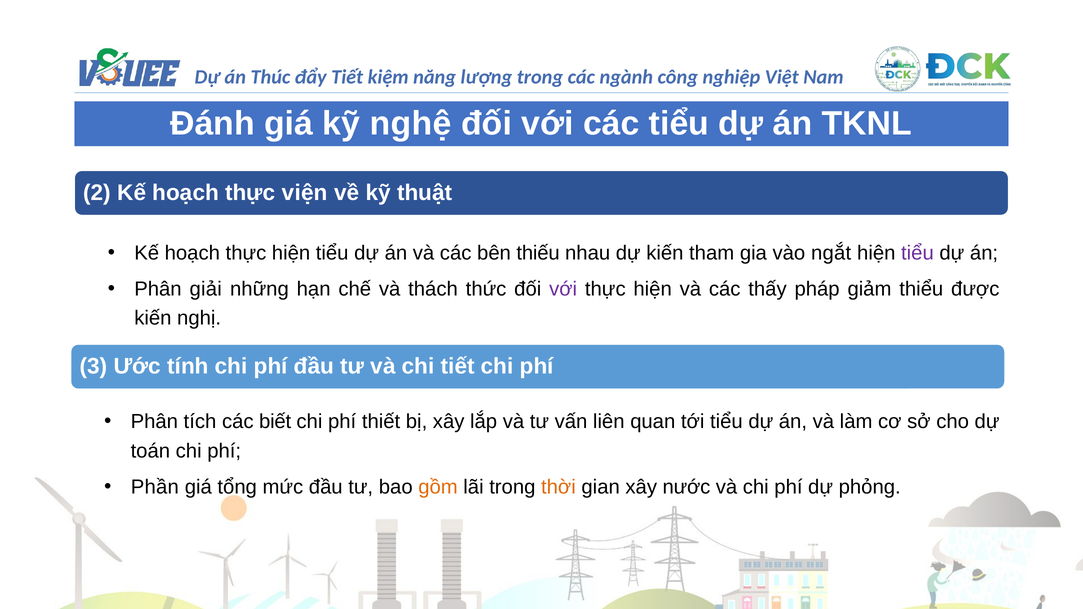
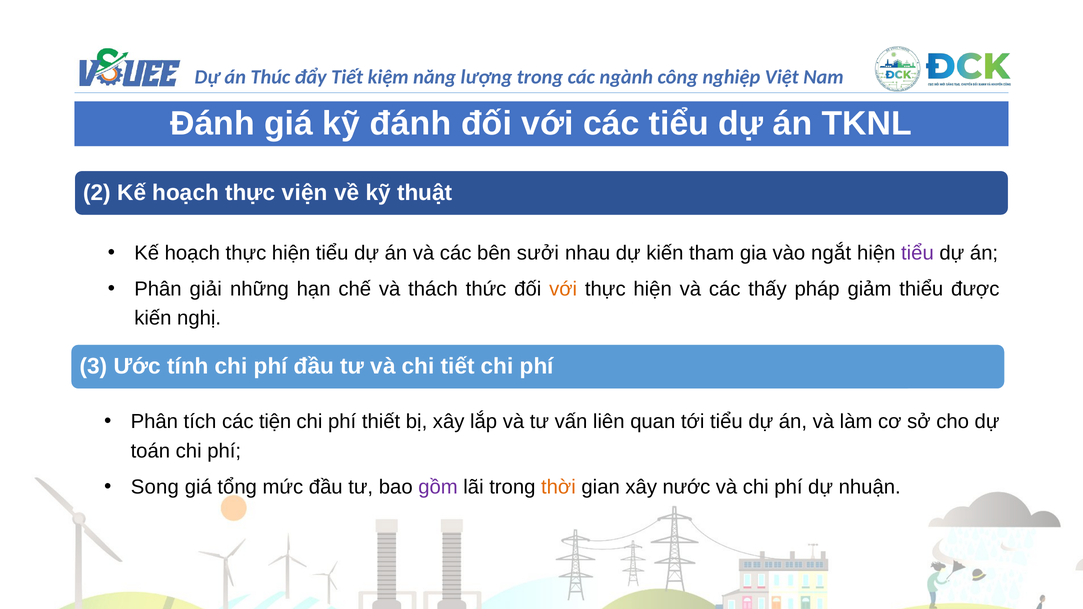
kỹ nghệ: nghệ -> đánh (410, 123)
thiếu: thiếu -> sưởi (538, 253)
với colour: purple -> orange (563, 289)
biết: biết -> tiện (275, 422)
Phần: Phần -> Song (155, 487)
gồm colour: orange -> purple (438, 487)
phỏng: phỏng -> nhuận (870, 487)
